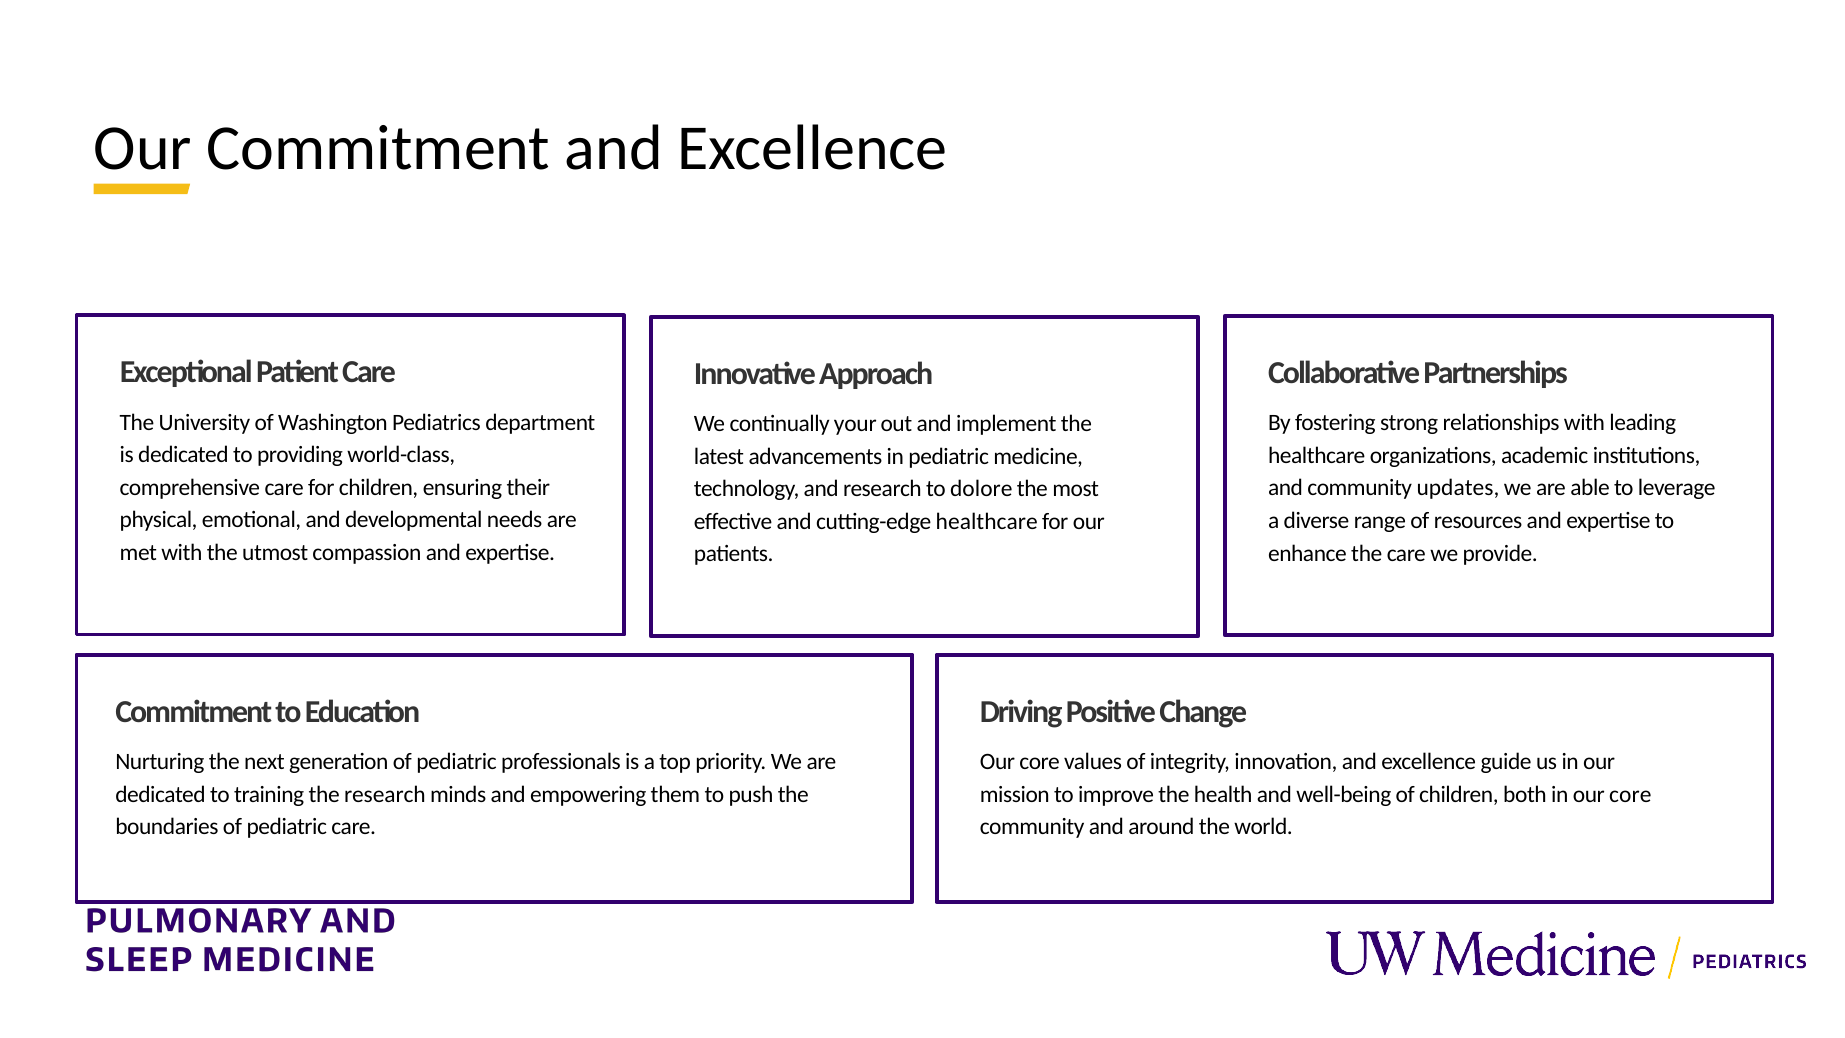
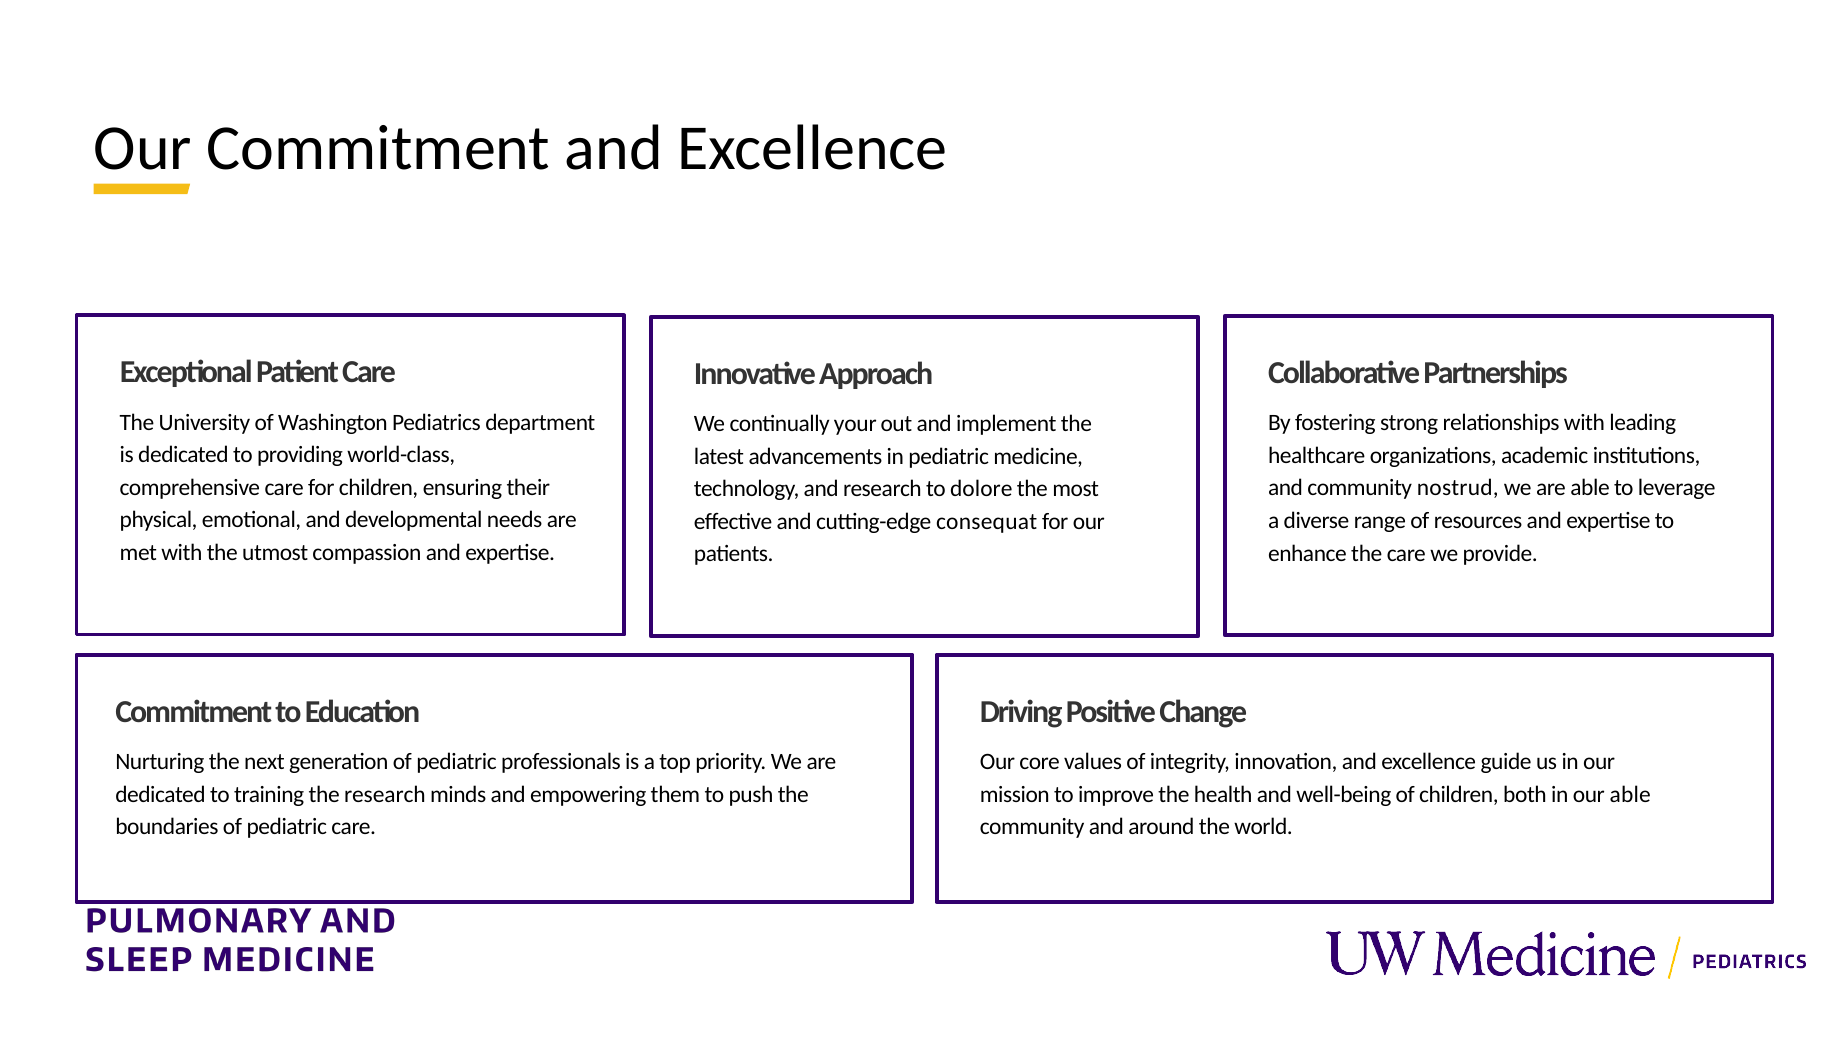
updates: updates -> nostrud (1458, 488)
cutting-edge healthcare: healthcare -> consequat (987, 522)
in our core: core -> able (1630, 794)
